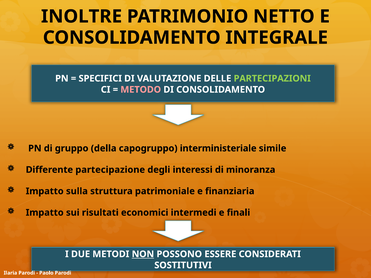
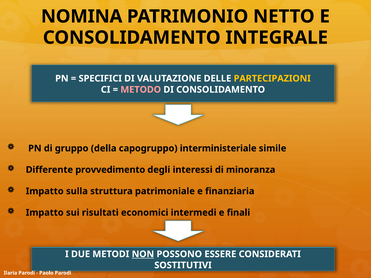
INOLTRE: INOLTRE -> NOMINA (82, 16)
PARTECIPAZIONI colour: light green -> yellow (272, 79)
partecipazione: partecipazione -> provvedimento (110, 170)
